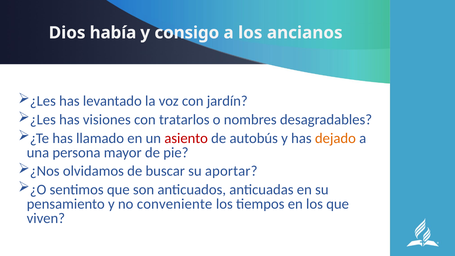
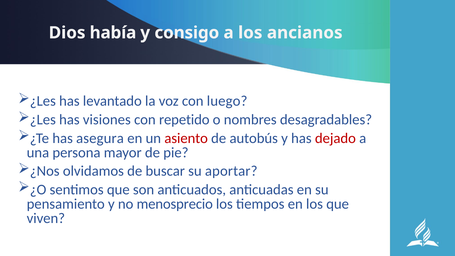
jardín: jardín -> luego (227, 101)
tratarlos: tratarlos -> repetido (184, 120)
llamado: llamado -> asegura (100, 138)
dejado colour: orange -> red (335, 138)
conveniente: conveniente -> menosprecio (175, 204)
